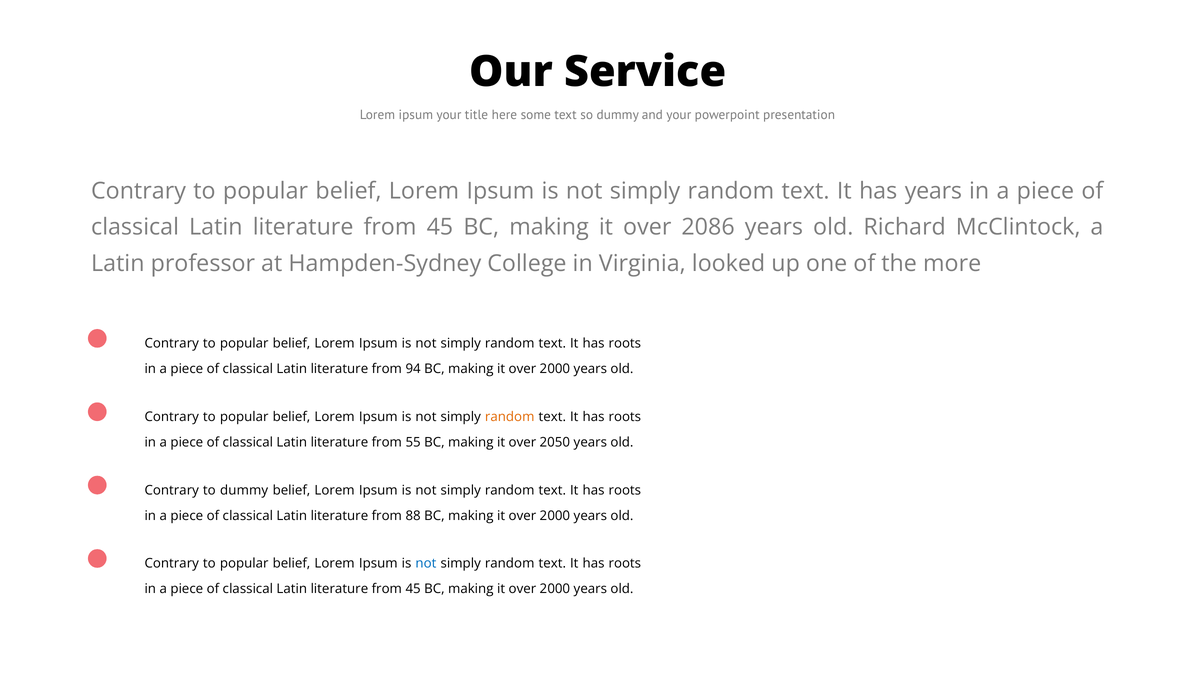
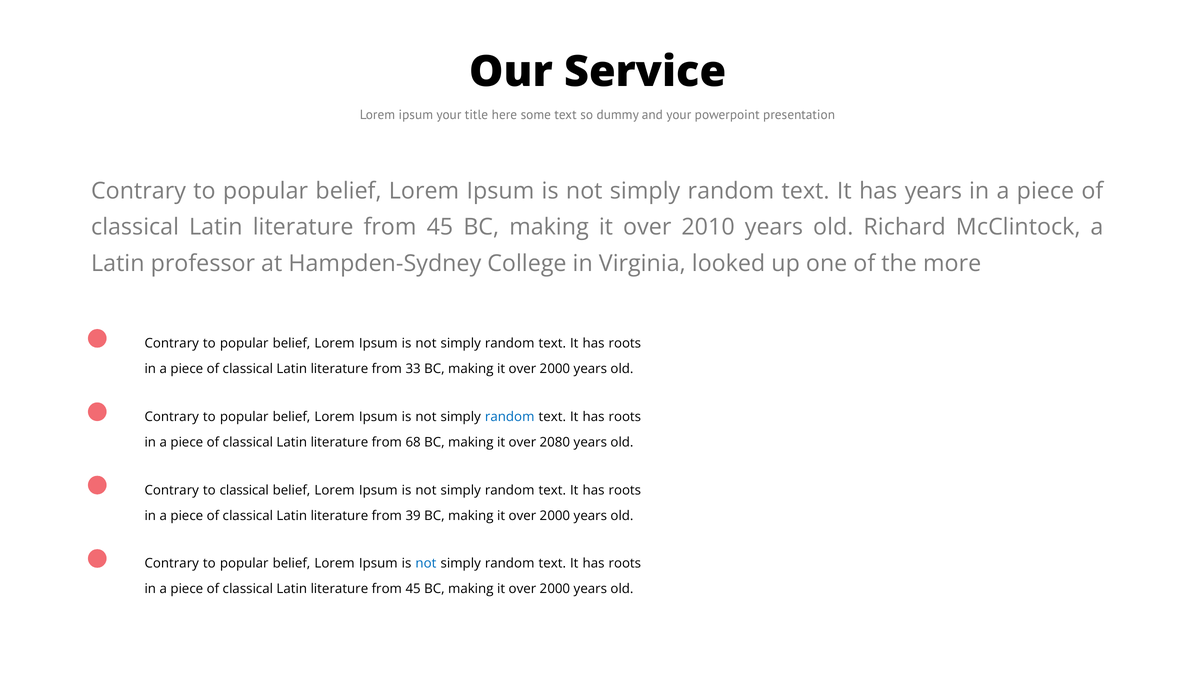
2086: 2086 -> 2010 (708, 227)
94: 94 -> 33 (413, 369)
random colour: orange -> blue (510, 417)
55: 55 -> 68 (413, 442)
2050: 2050 -> 2080 (555, 442)
to dummy: dummy -> classical (244, 490)
88: 88 -> 39 (413, 515)
